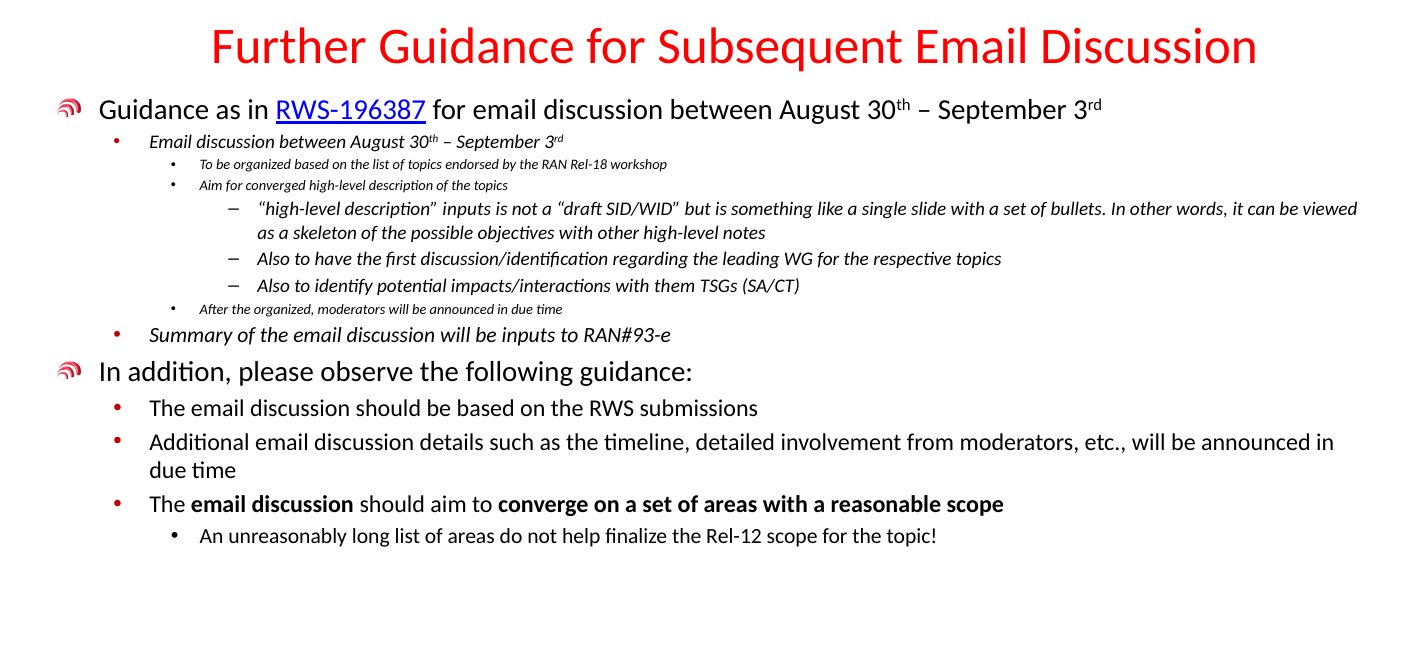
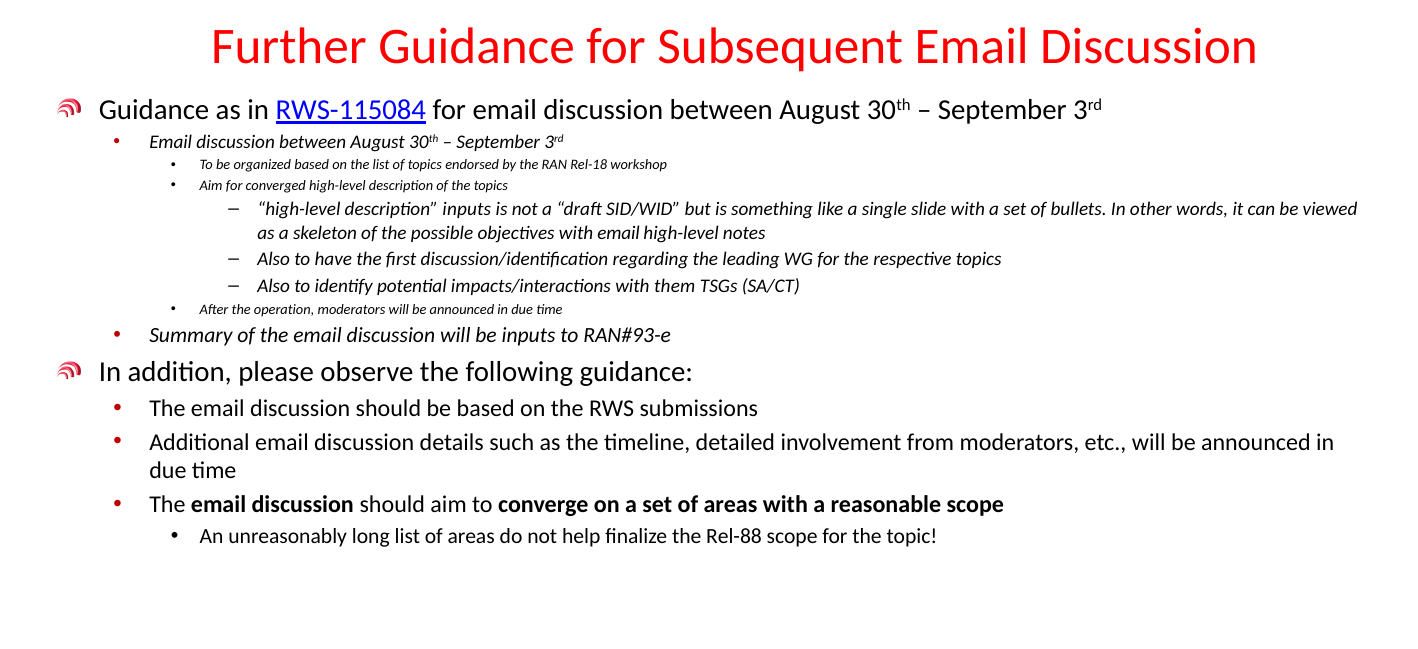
RWS-196387: RWS-196387 -> RWS-115084 (351, 110)
with other: other -> email (619, 233)
the organized: organized -> operation (284, 309)
Rel-12: Rel-12 -> Rel-88 (734, 536)
